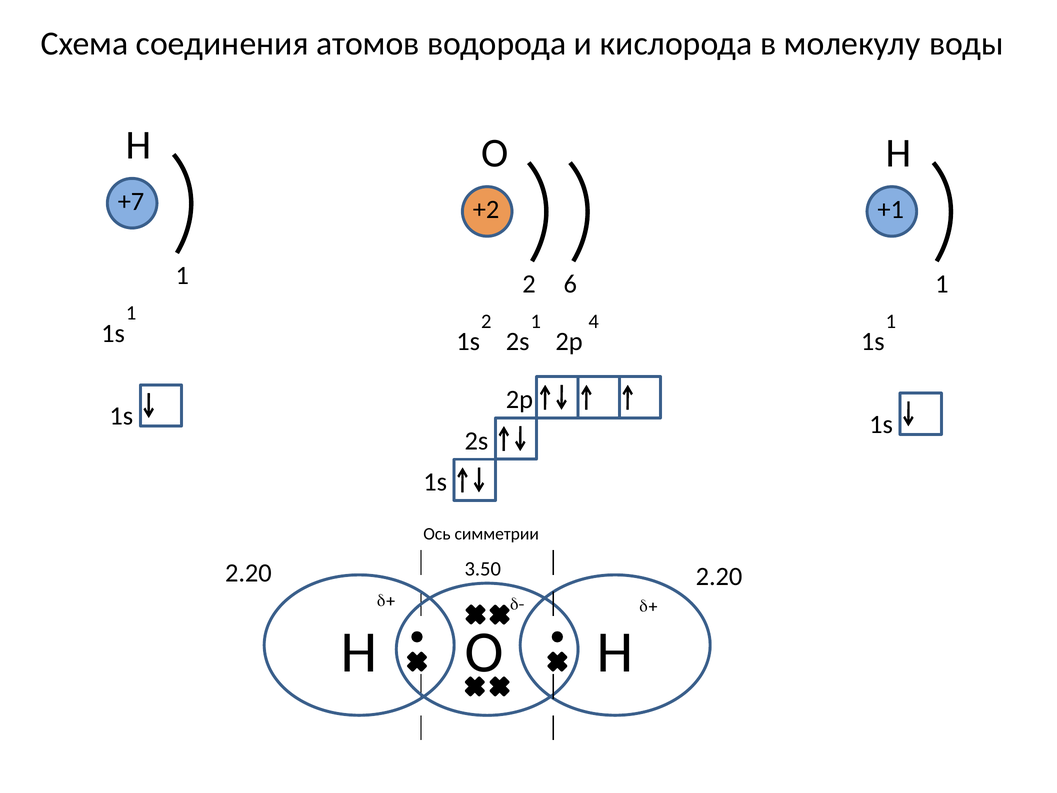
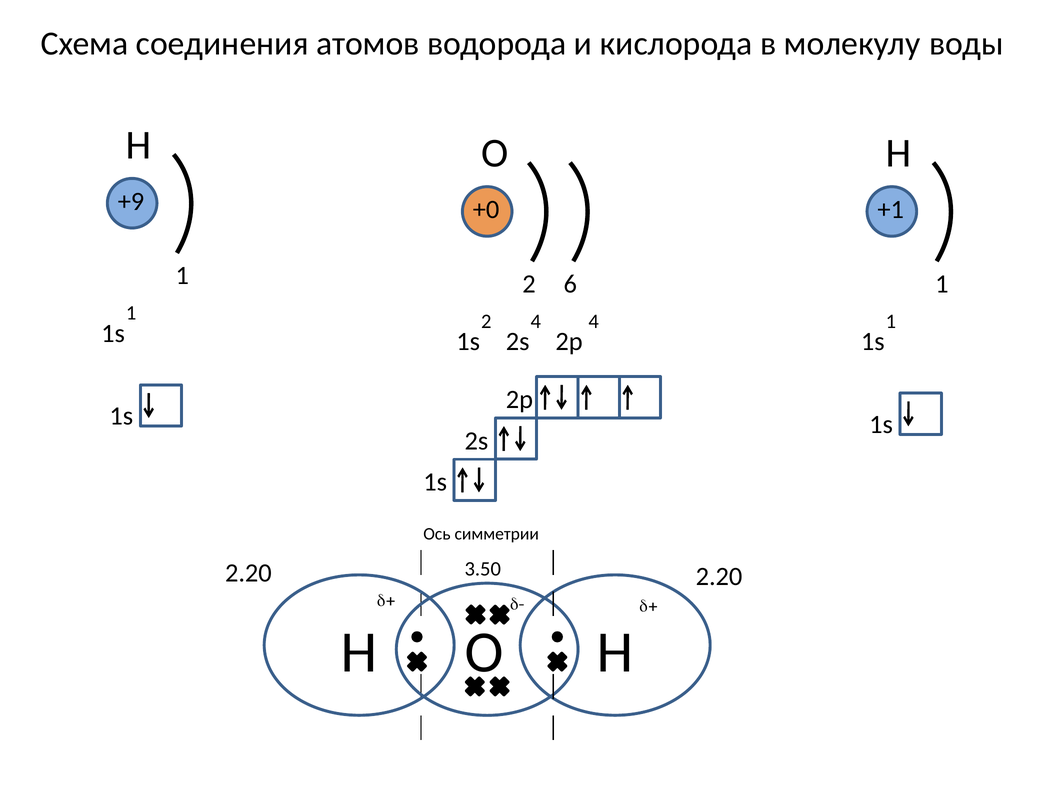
+7: +7 -> +9 (131, 201)
+2: +2 -> +0 (486, 210)
2 1: 1 -> 4 (536, 321)
